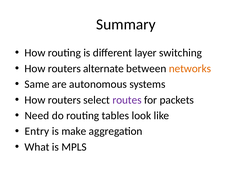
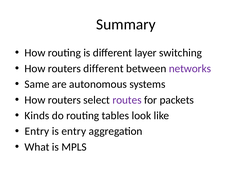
routers alternate: alternate -> different (103, 69)
networks colour: orange -> purple (190, 69)
Need: Need -> Kinds (37, 116)
is make: make -> entry (74, 131)
